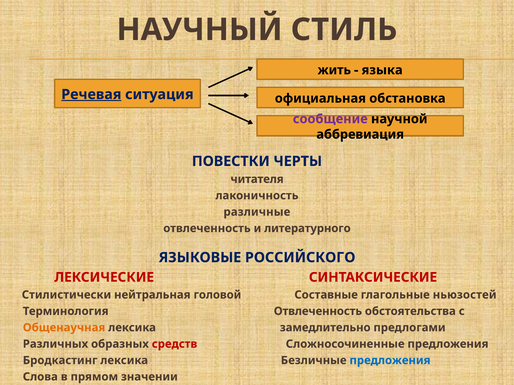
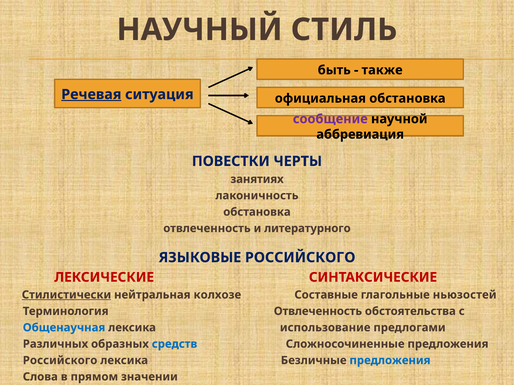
жить: жить -> быть (334, 70)
языка: языка -> также (382, 70)
читателя: читателя -> занятиях (257, 179)
различные: различные -> обстановка (257, 212)
Стилистически underline: none -> present (66, 295)
головой: головой -> колхозе (217, 295)
Общенаучная colour: orange -> blue (64, 328)
замедлительно: замедлительно -> использование (325, 328)
средств colour: red -> blue (175, 344)
Бродкастинг: Бродкастинг -> Российского (60, 361)
